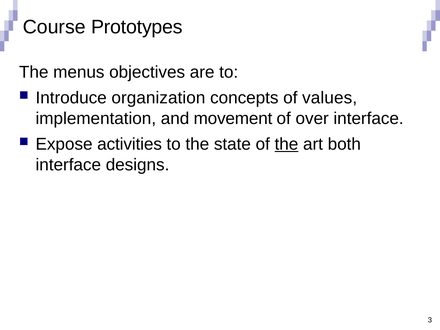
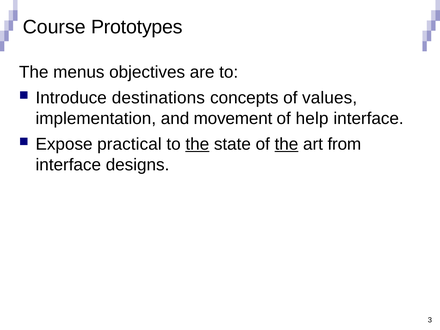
organization: organization -> destinations (158, 98)
over: over -> help (312, 119)
activities: activities -> practical (129, 144)
the underline: none -> present (197, 144)
both: both -> from (344, 144)
